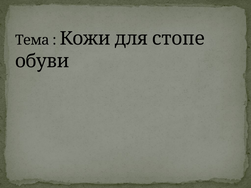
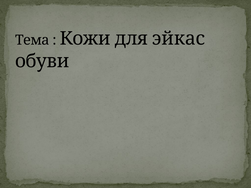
стопе: стопе -> эйкас (179, 39)
